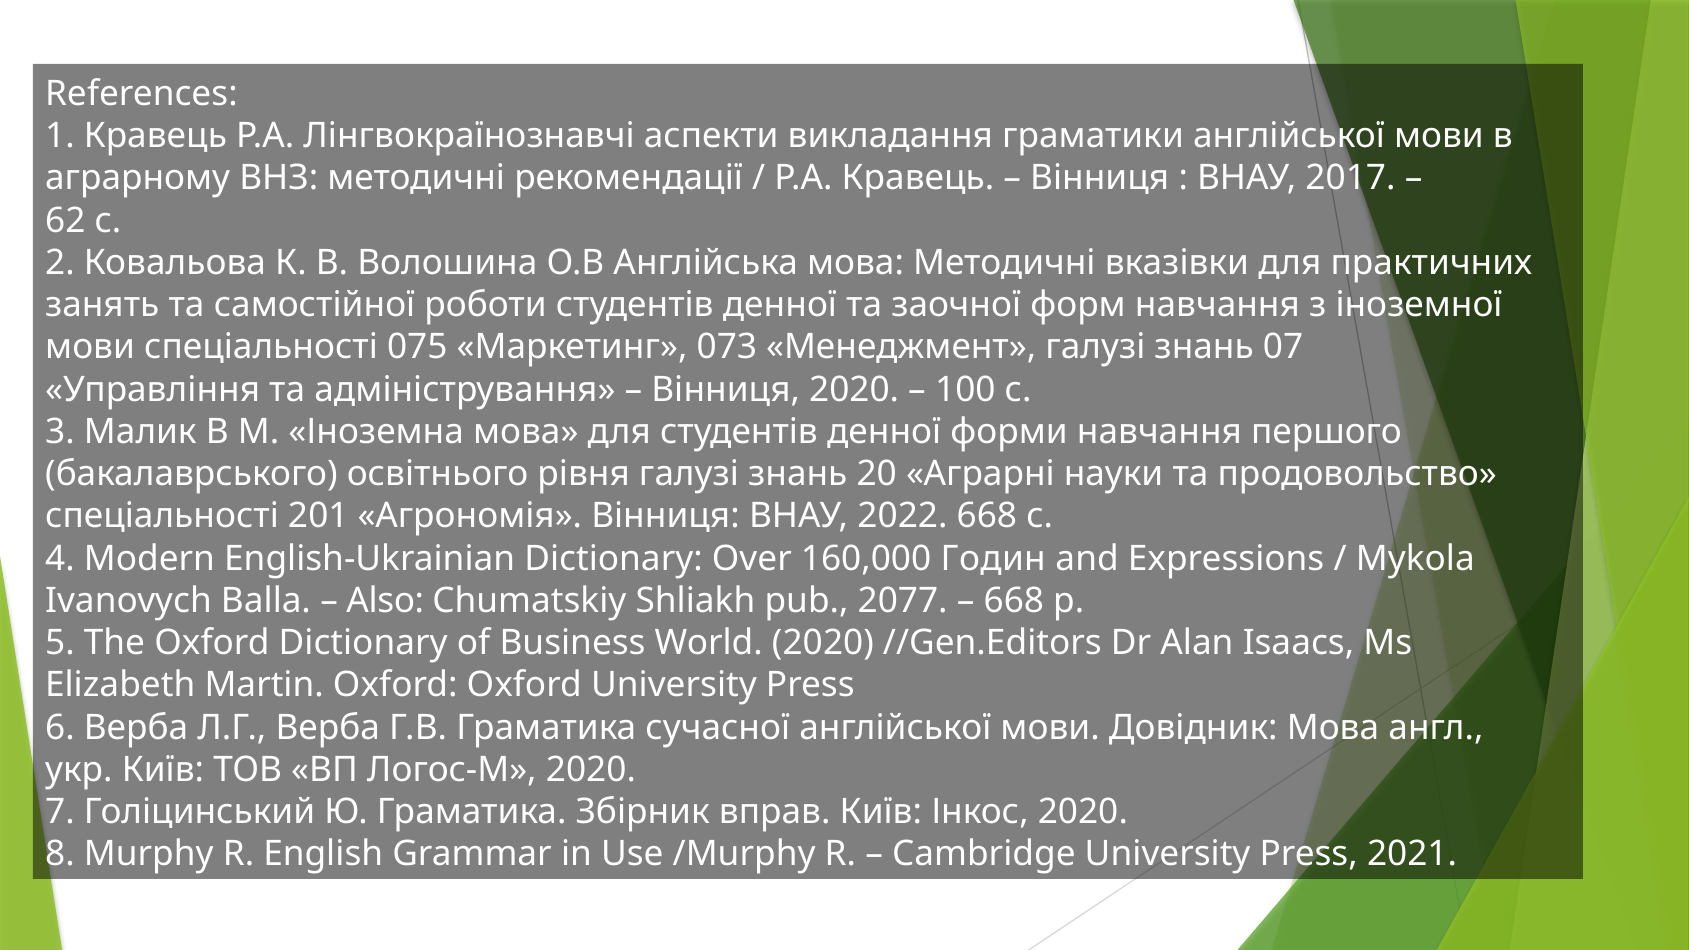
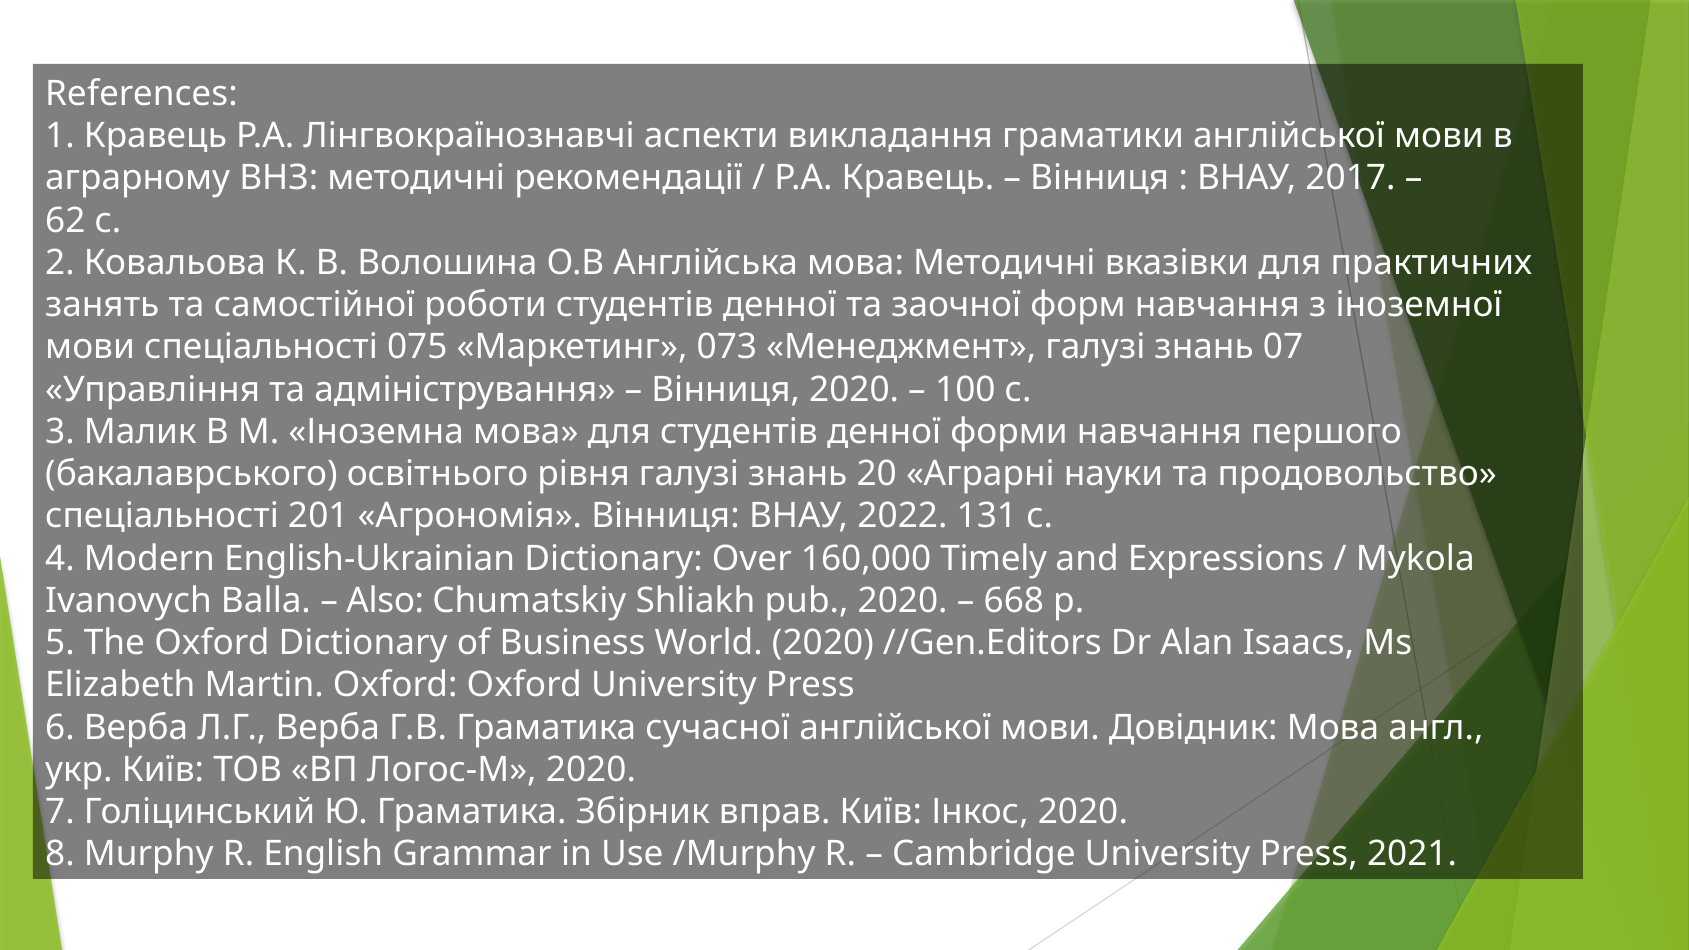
2022 668: 668 -> 131 (987, 516)
Годин: Годин -> Timely (994, 558)
pub 2077: 2077 -> 2020 (903, 601)
